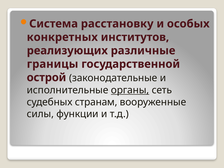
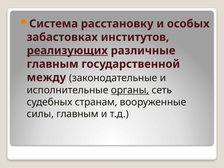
конкретных: конкретных -> забастовках (62, 37)
реализующих underline: none -> present (67, 51)
границы: границы -> главным (53, 64)
острой: острой -> между (46, 77)
силы функции: функции -> главным (78, 114)
